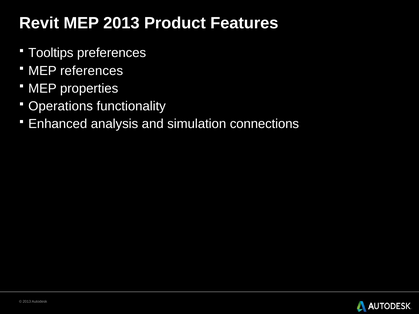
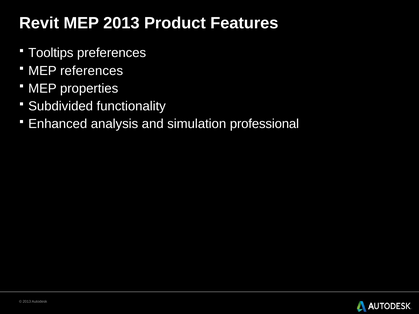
Operations: Operations -> Subdivided (61, 106)
connections: connections -> professional (264, 124)
